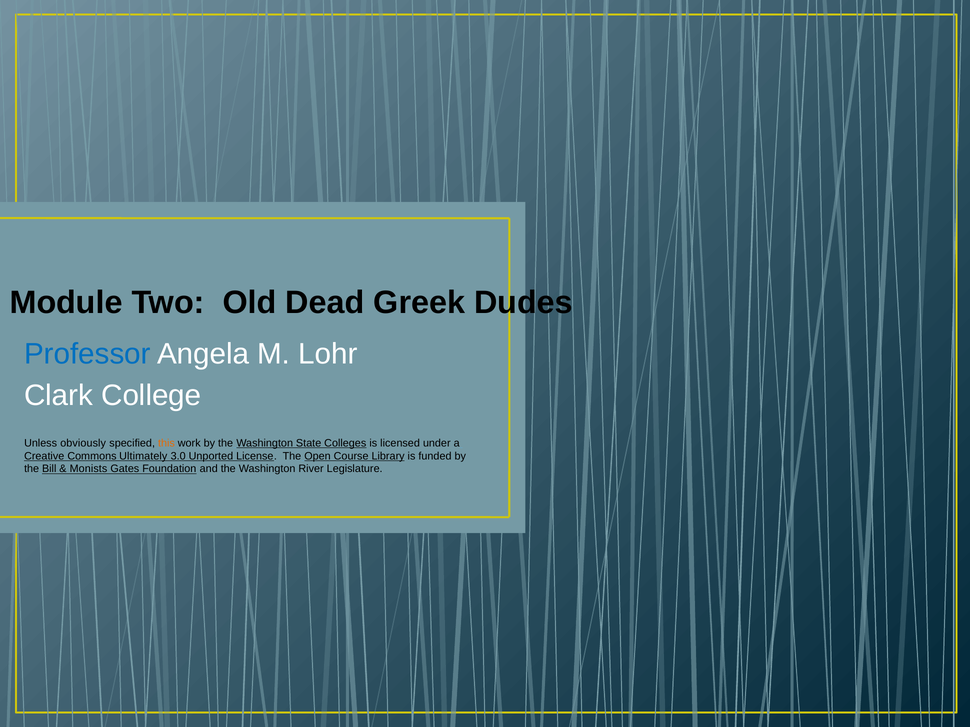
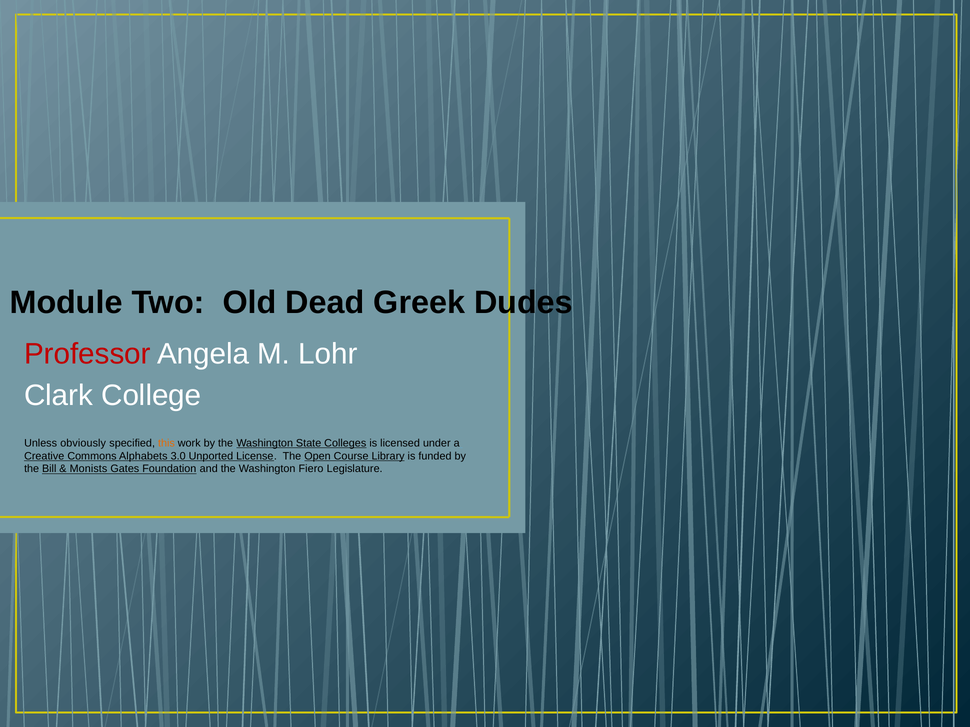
Professor colour: blue -> red (87, 354)
Ultimately: Ultimately -> Alphabets (143, 456)
River: River -> Fiero (311, 469)
